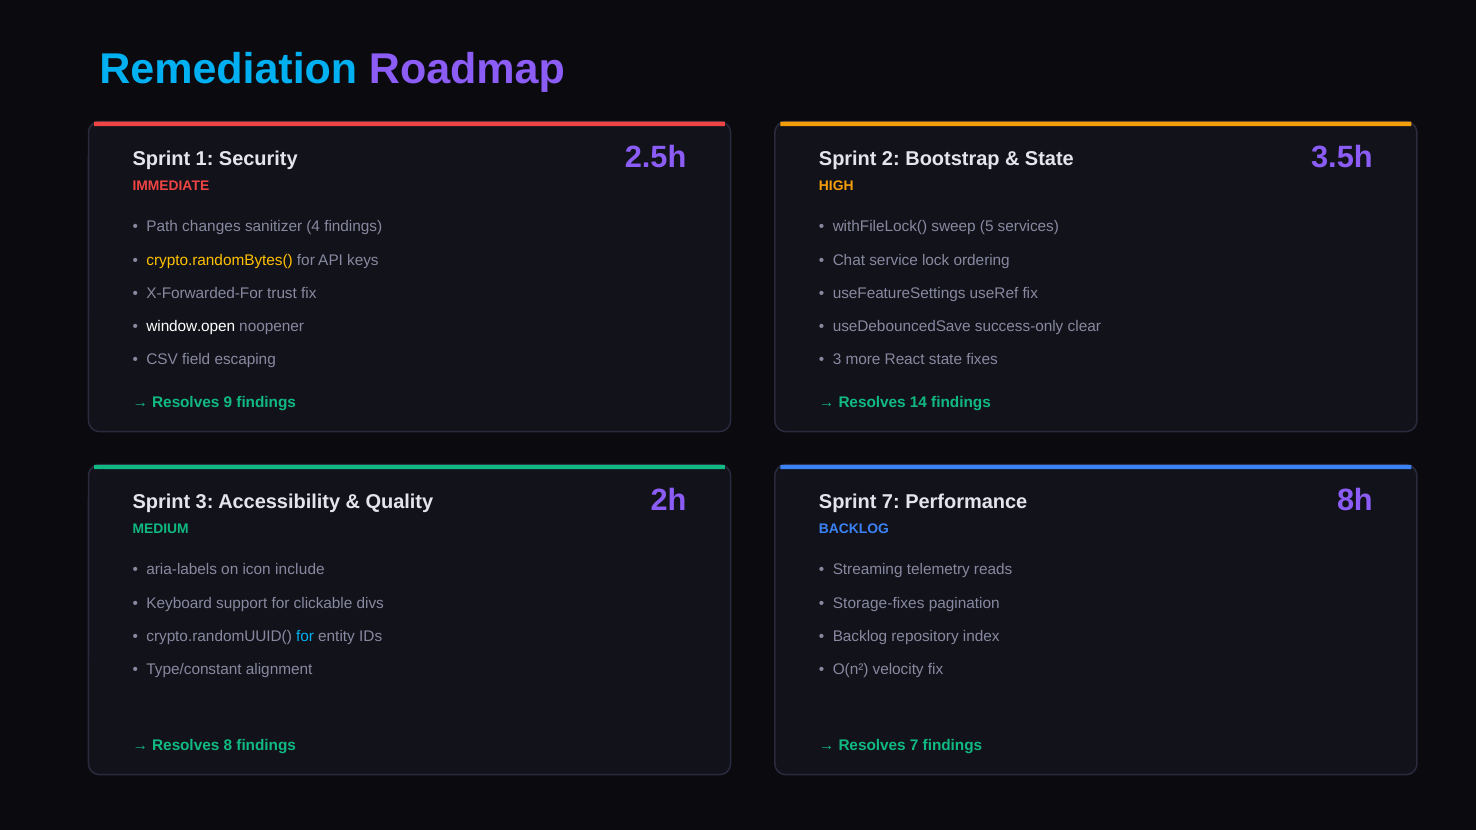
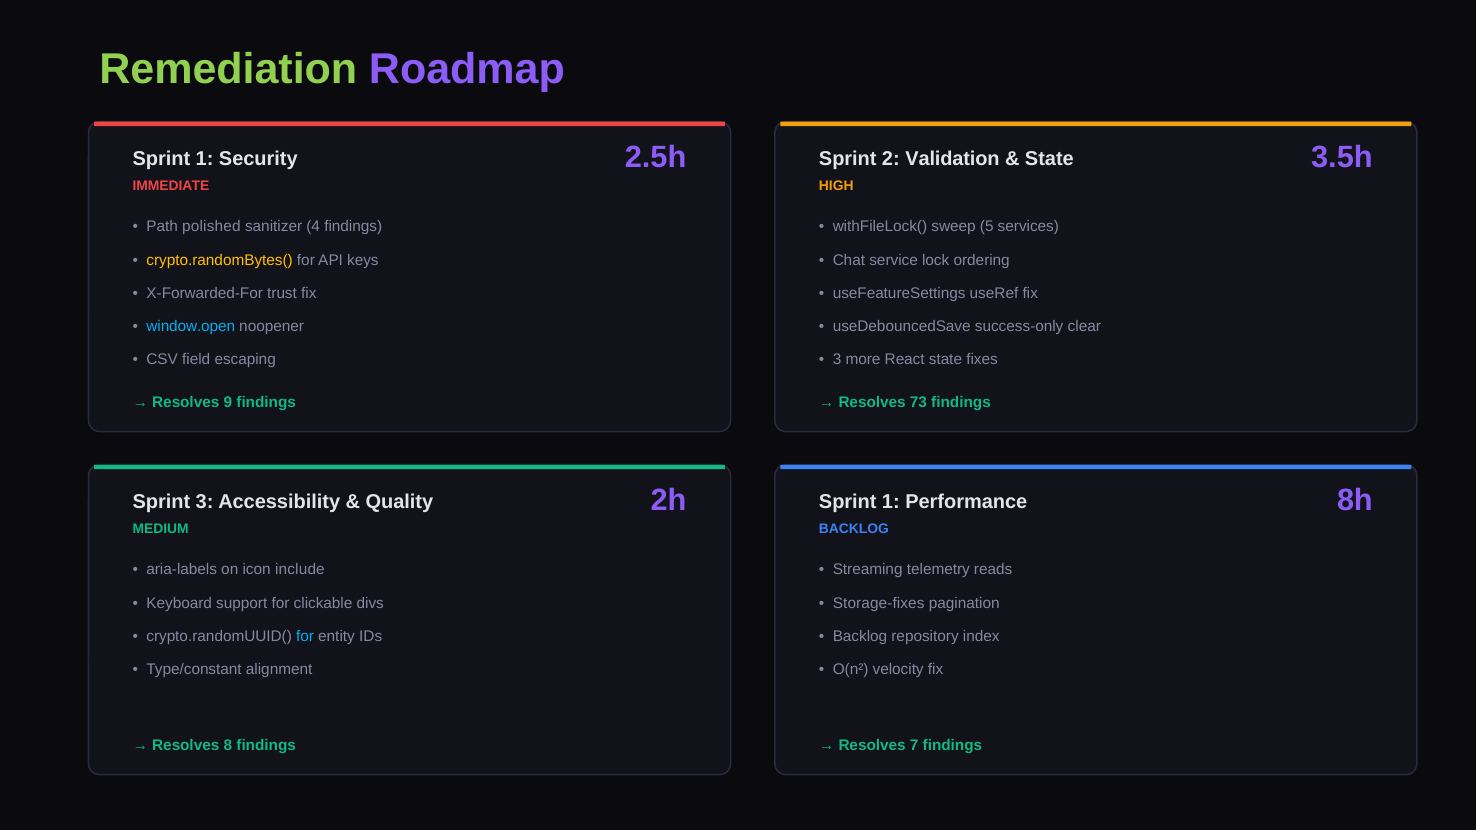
Remediation colour: light blue -> light green (228, 69)
Bootstrap: Bootstrap -> Validation (953, 159)
changes: changes -> polished (211, 227)
window.open colour: white -> light blue (191, 326)
14: 14 -> 73 (918, 402)
7: 7 -> 1 (891, 502)
